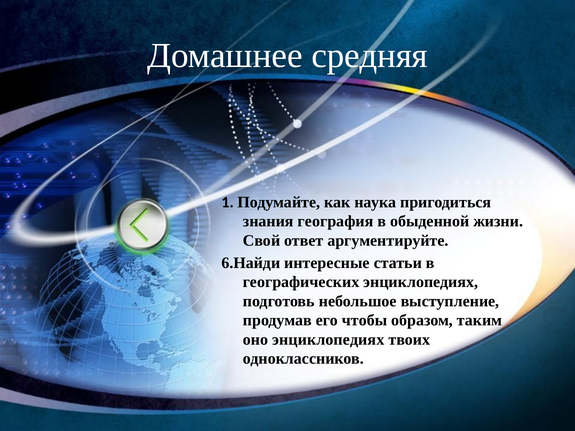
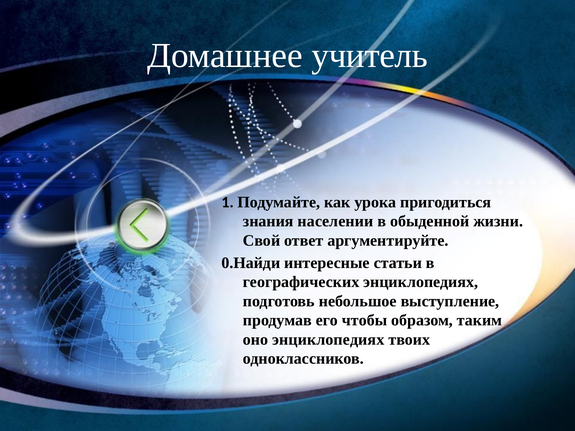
средняя: средняя -> учитель (370, 56)
наука: наука -> урока (375, 202)
география: география -> населении (335, 221)
6.Найди: 6.Найди -> 0.Найди (251, 263)
